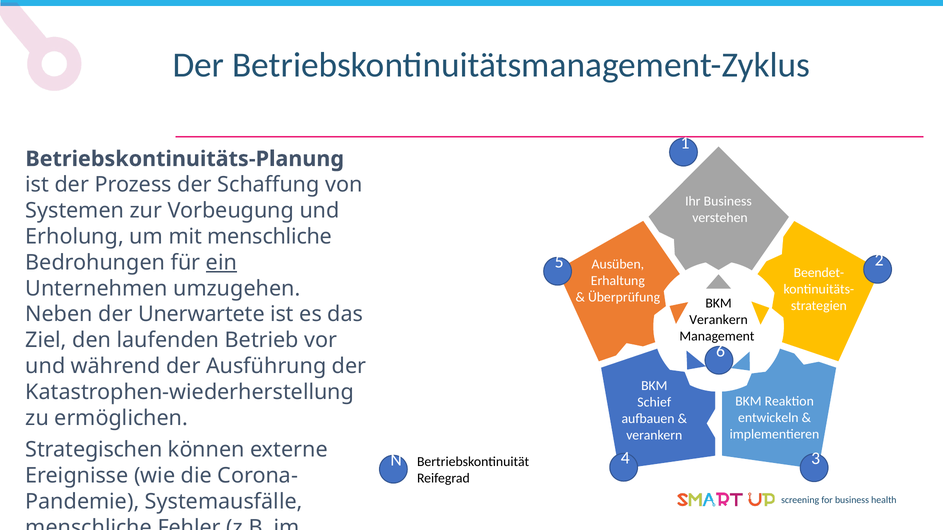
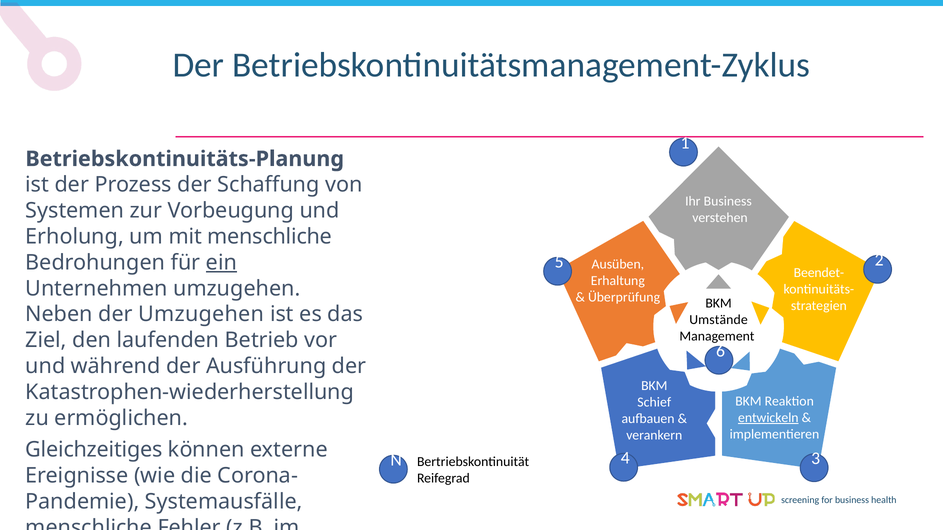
der Unerwartete: Unerwartete -> Umzugehen (201, 315)
Verankern: Verankern -> Umstände (719, 320)
entwickeln underline: none -> present (768, 418)
Strategischen: Strategischen -> Gleichzeitiges (94, 450)
